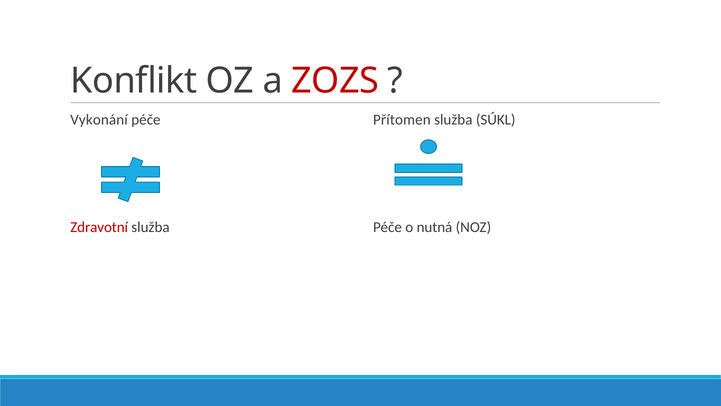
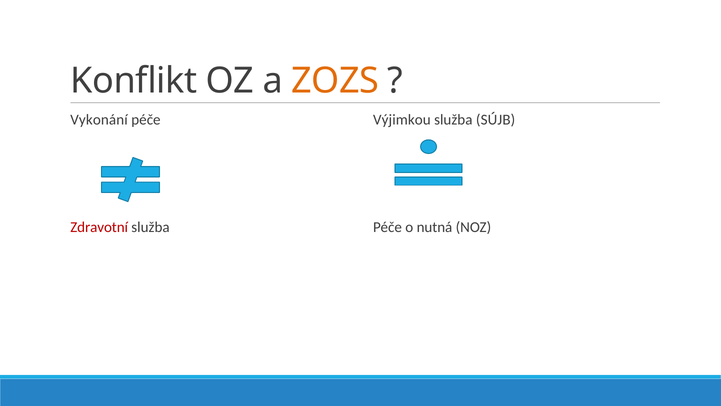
ZOZS colour: red -> orange (335, 81)
Přítomen: Přítomen -> Výjimkou (402, 120)
SÚKL: SÚKL -> SÚJB (496, 120)
